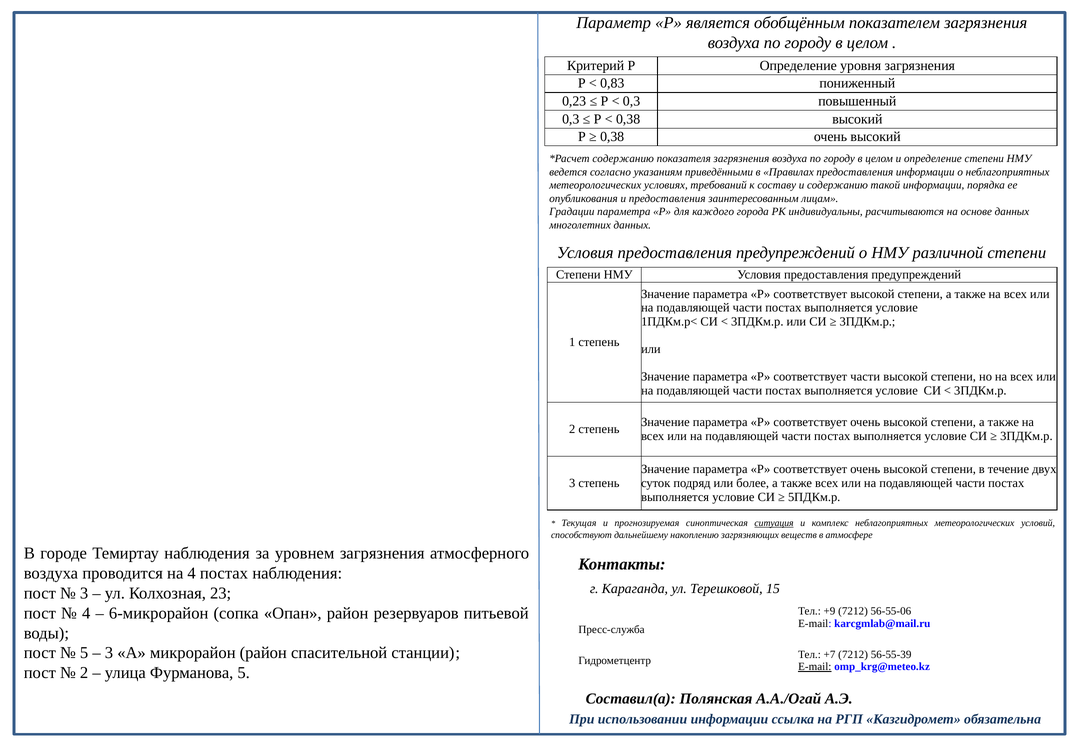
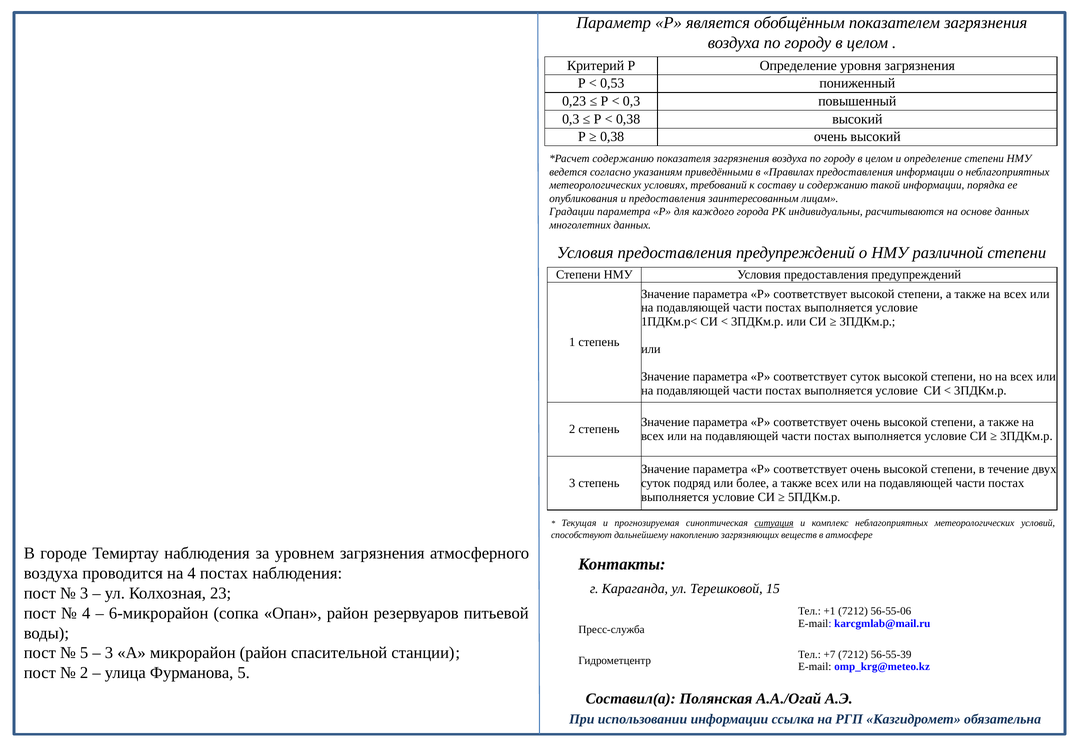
0,83: 0,83 -> 0,53 (612, 83)
соответствует части: части -> суток (865, 377)
+9: +9 -> +1 (829, 611)
E-mail underline: present -> none (815, 667)
